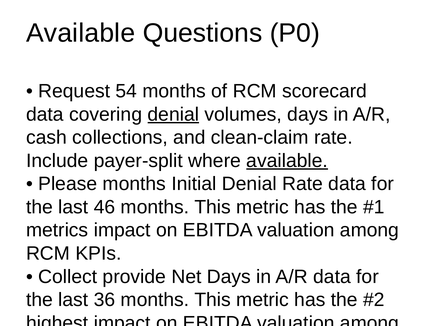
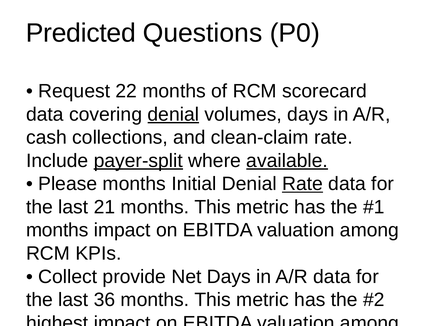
Available: Available -> Predicted (81, 33)
54: 54 -> 22 (126, 91)
payer-split underline: none -> present (138, 161)
Rate underline: none -> present (302, 184)
46: 46 -> 21 (104, 207)
metrics: metrics -> months (57, 230)
